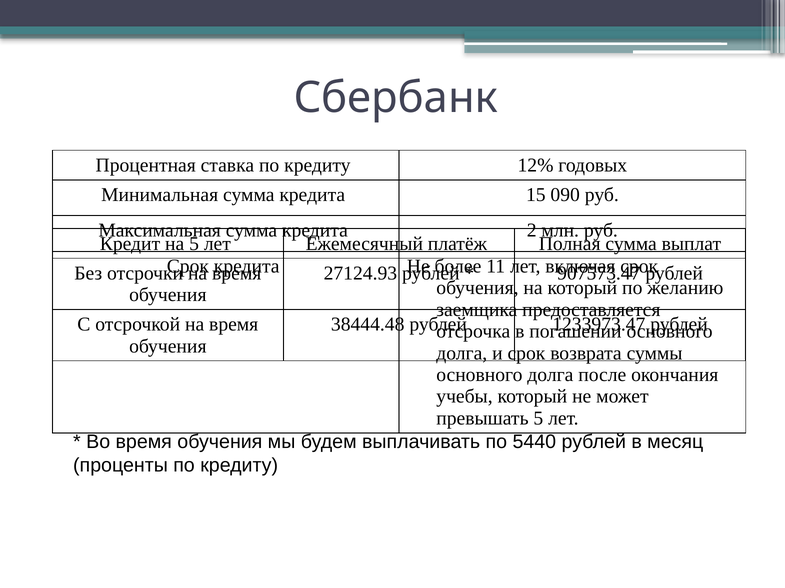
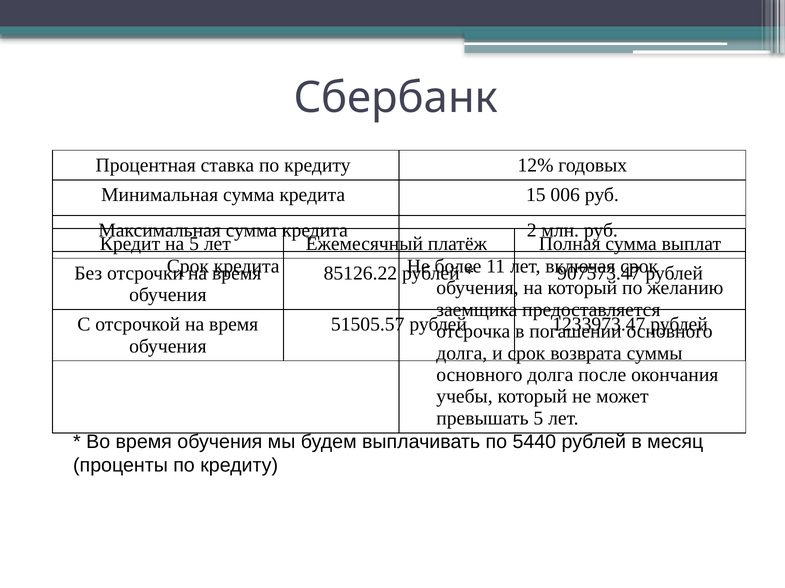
090: 090 -> 006 (565, 195)
27124.93: 27124.93 -> 85126.22 (360, 274)
38444.48: 38444.48 -> 51505.57 (368, 325)
